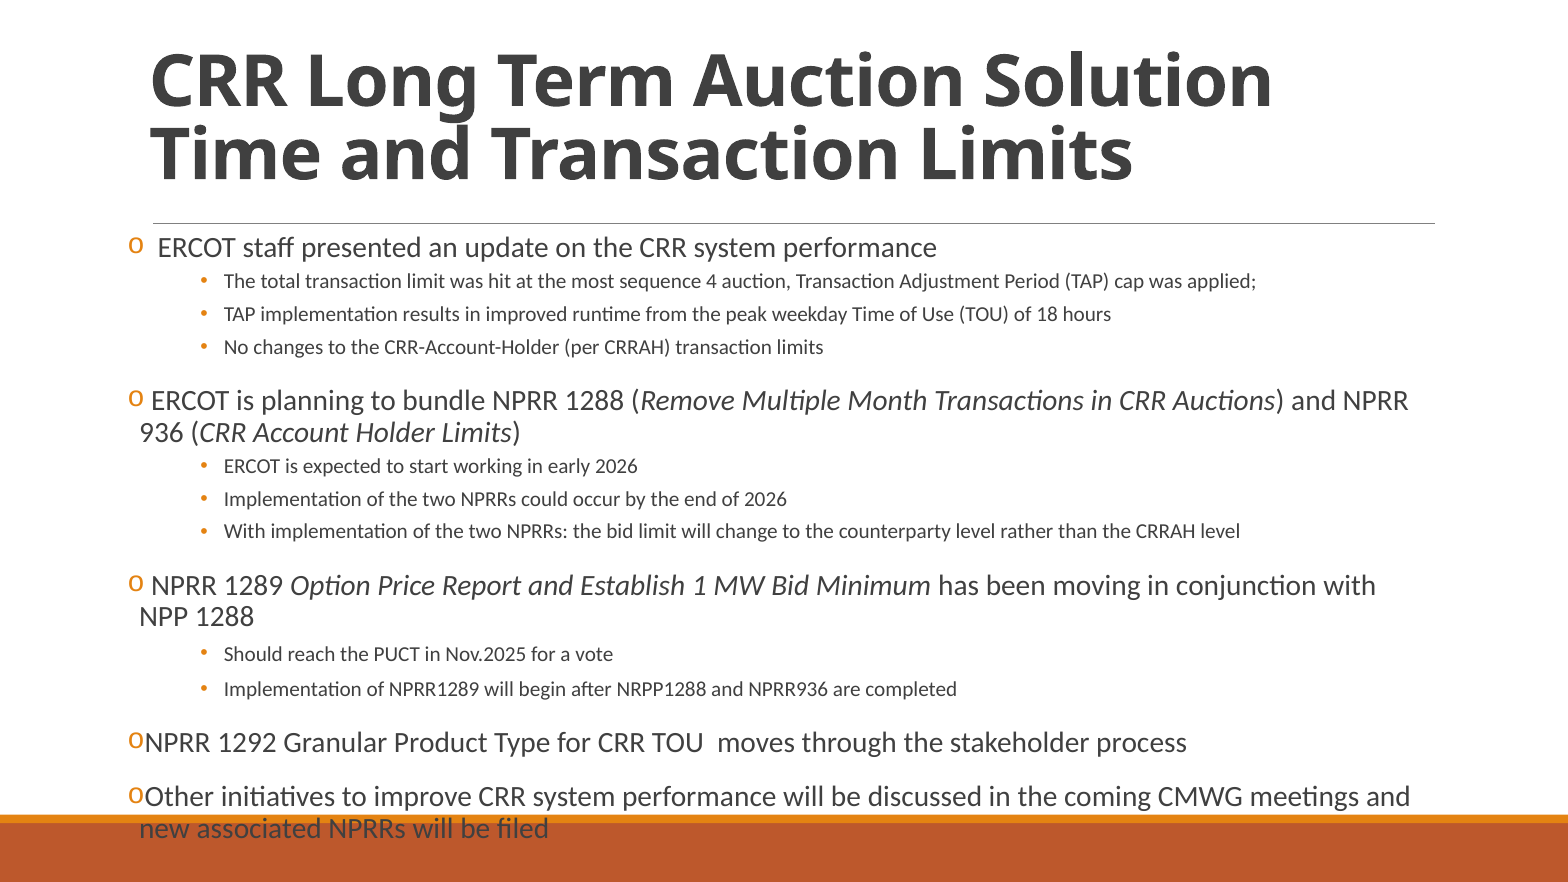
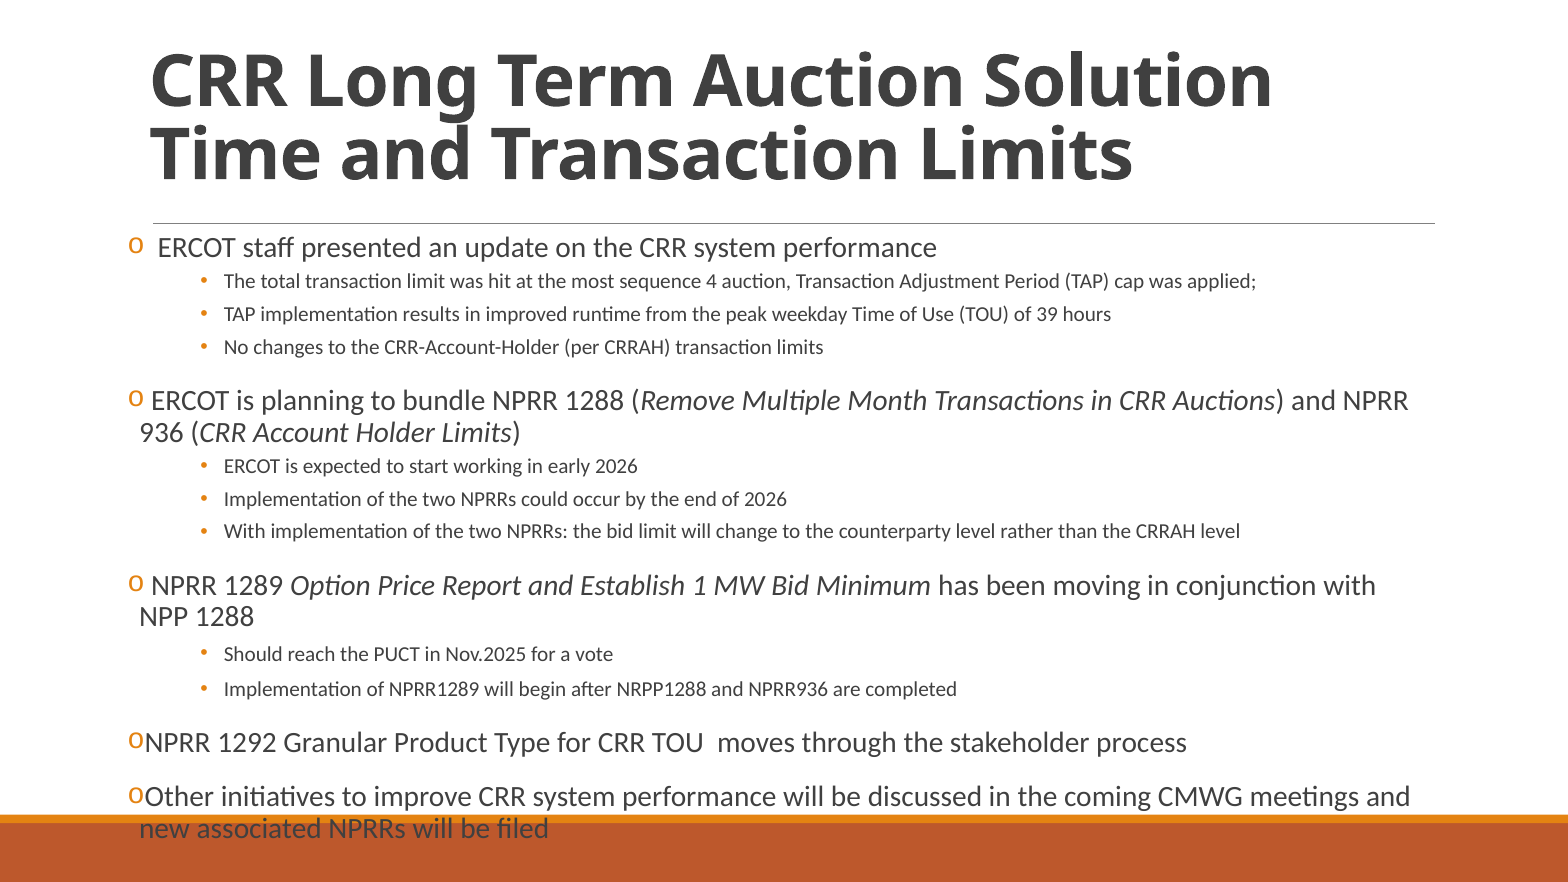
18: 18 -> 39 (1047, 314)
